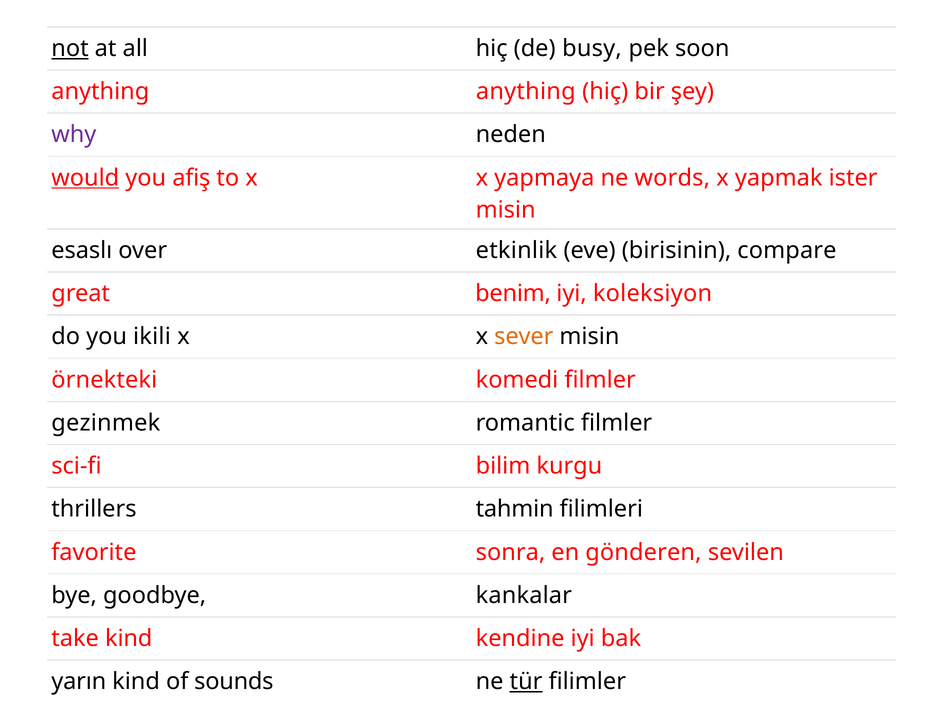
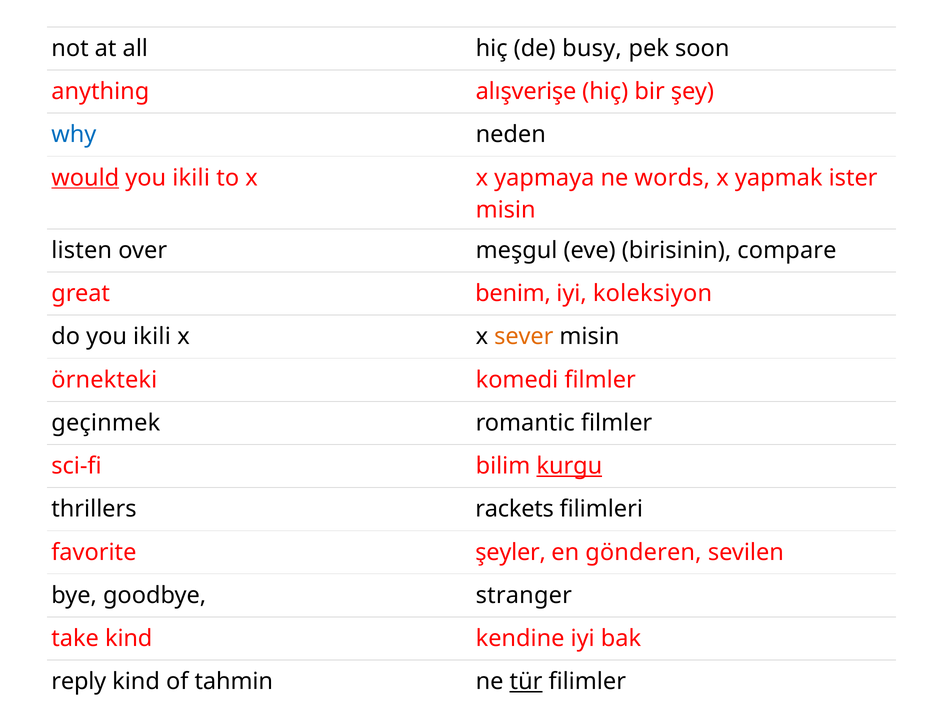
not underline: present -> none (70, 48)
anything anything: anything -> alışverişe (526, 91)
why colour: purple -> blue (74, 135)
afiş: afiş -> ikili (191, 178)
esaslı: esaslı -> listen (82, 250)
etkinlik: etkinlik -> meşgul (517, 250)
gezinmek: gezinmek -> geçinmek (106, 422)
kurgu underline: none -> present (569, 466)
tahmin: tahmin -> rackets (515, 509)
sonra: sonra -> şeyler (511, 552)
kankalar: kankalar -> stranger (524, 595)
yarın: yarın -> reply (79, 681)
sounds: sounds -> tahmin (234, 681)
